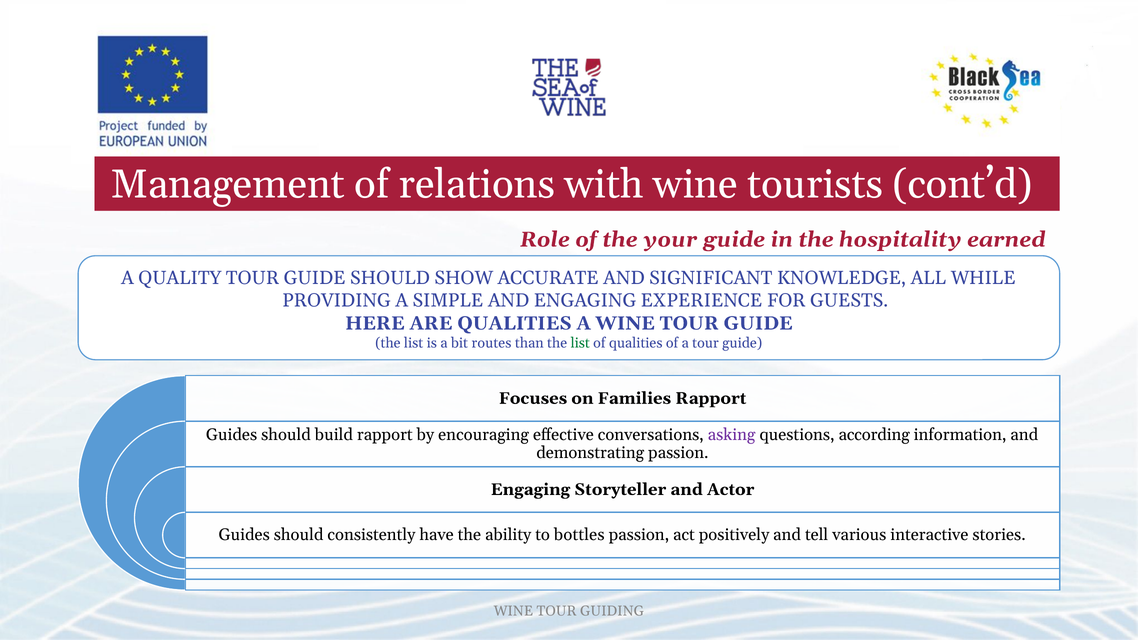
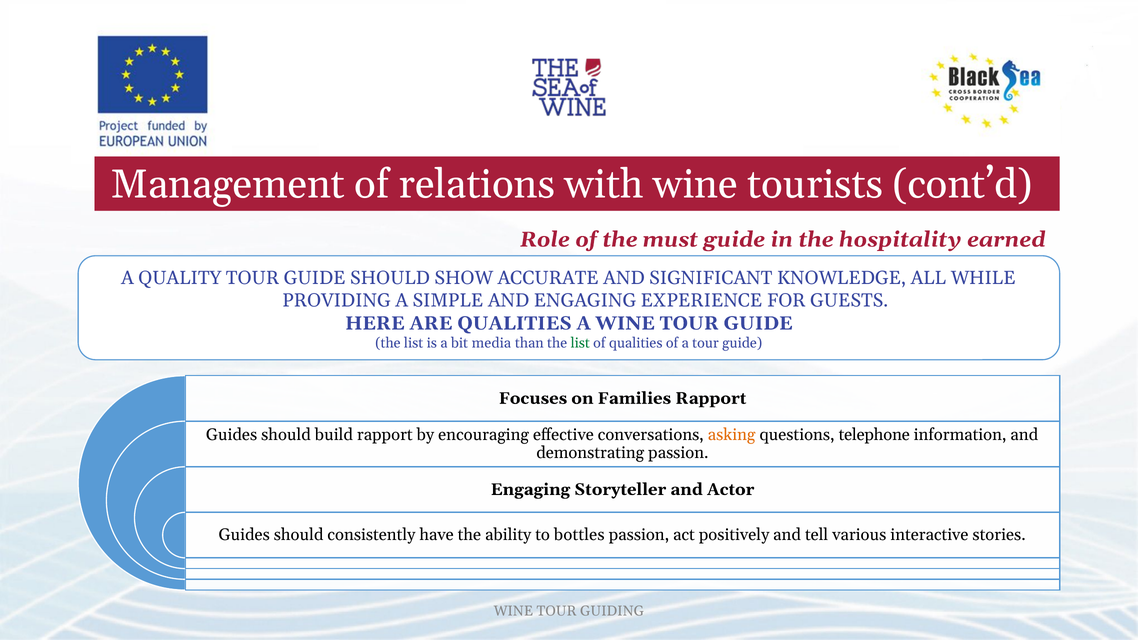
your: your -> must (670, 240)
routes: routes -> media (491, 343)
asking colour: purple -> orange (732, 435)
according: according -> telephone (874, 435)
